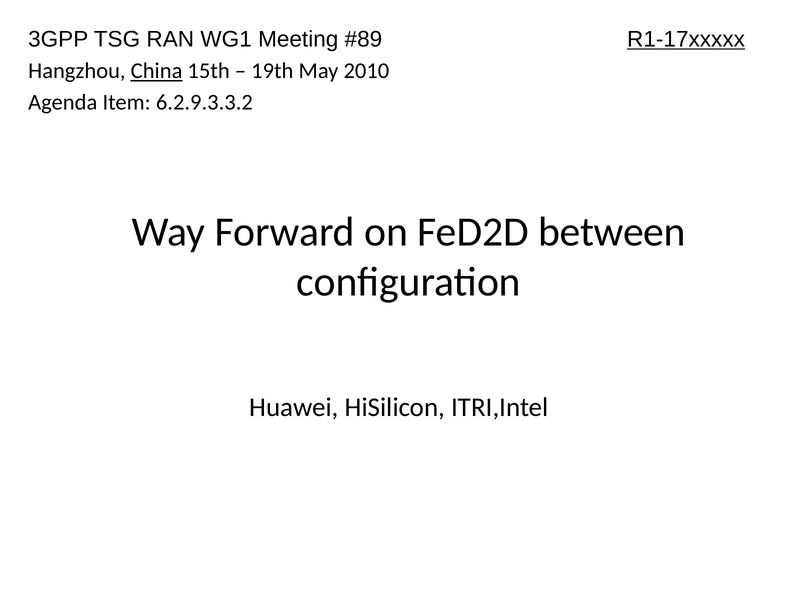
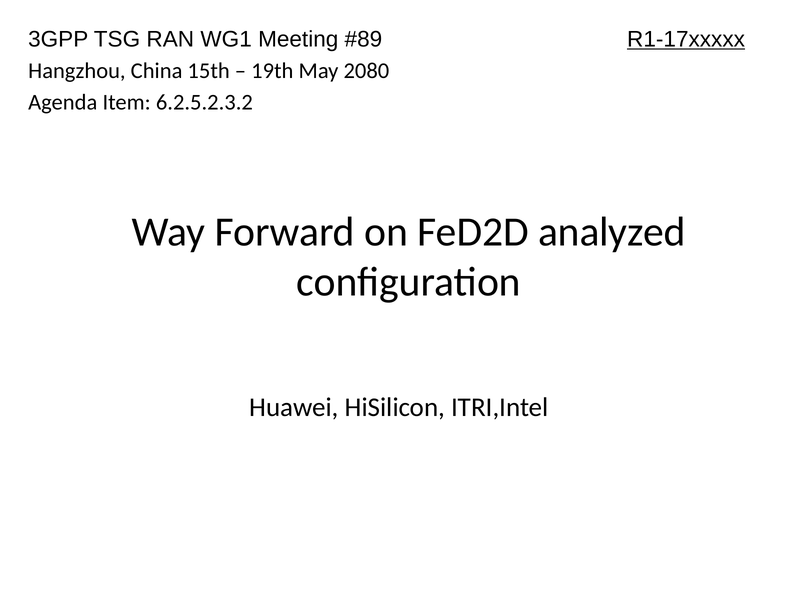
China underline: present -> none (157, 71)
2010: 2010 -> 2080 (366, 71)
6.2.9.3.3.2: 6.2.9.3.3.2 -> 6.2.5.2.3.2 (204, 102)
between: between -> analyzed (612, 232)
